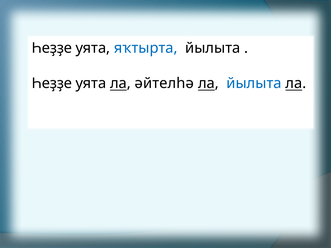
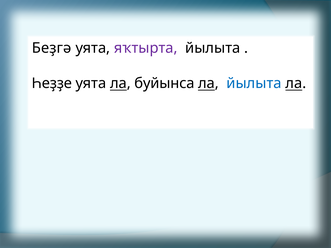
Һеҙҙе: Һеҙҙе -> Беҙгә (52, 48)
яҡтырта colour: blue -> purple (146, 48)
әйтелһә: әйтелһә -> буйынса (165, 83)
